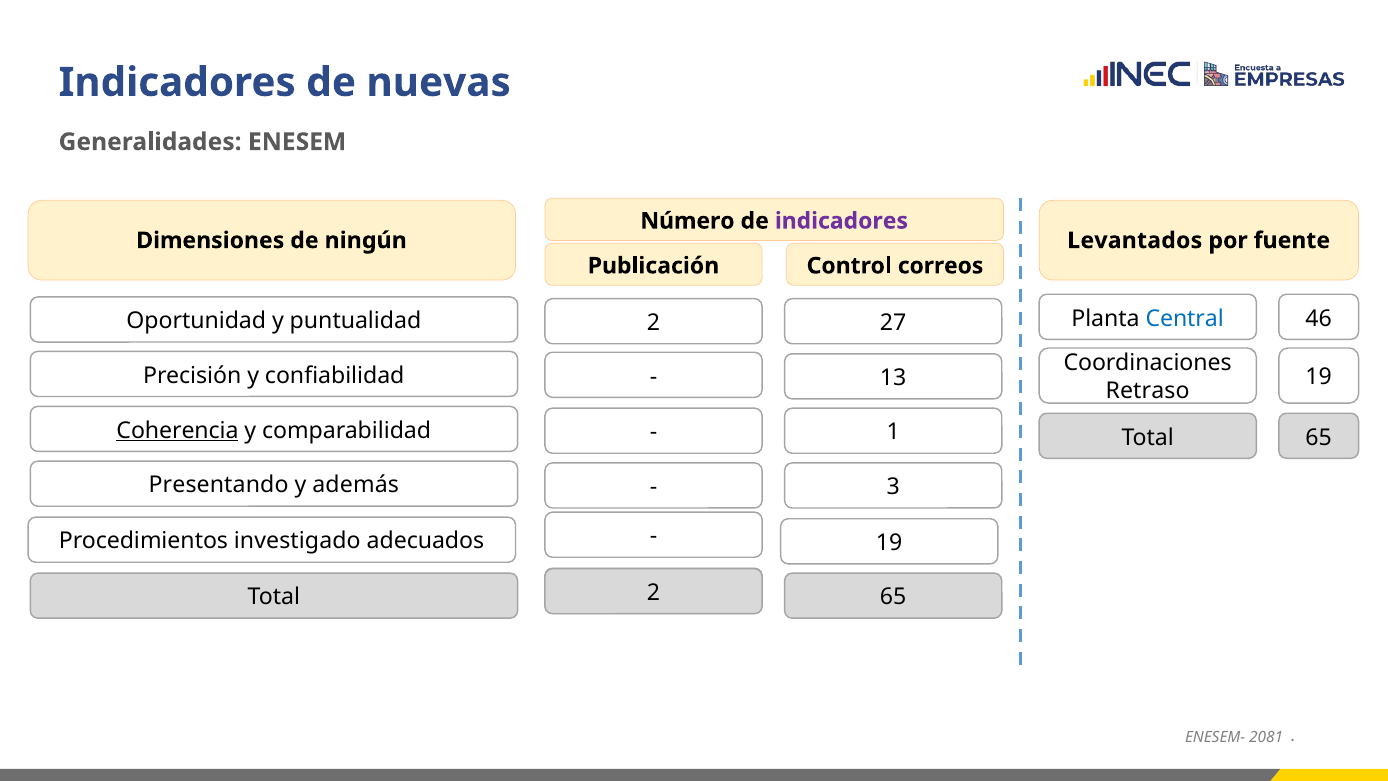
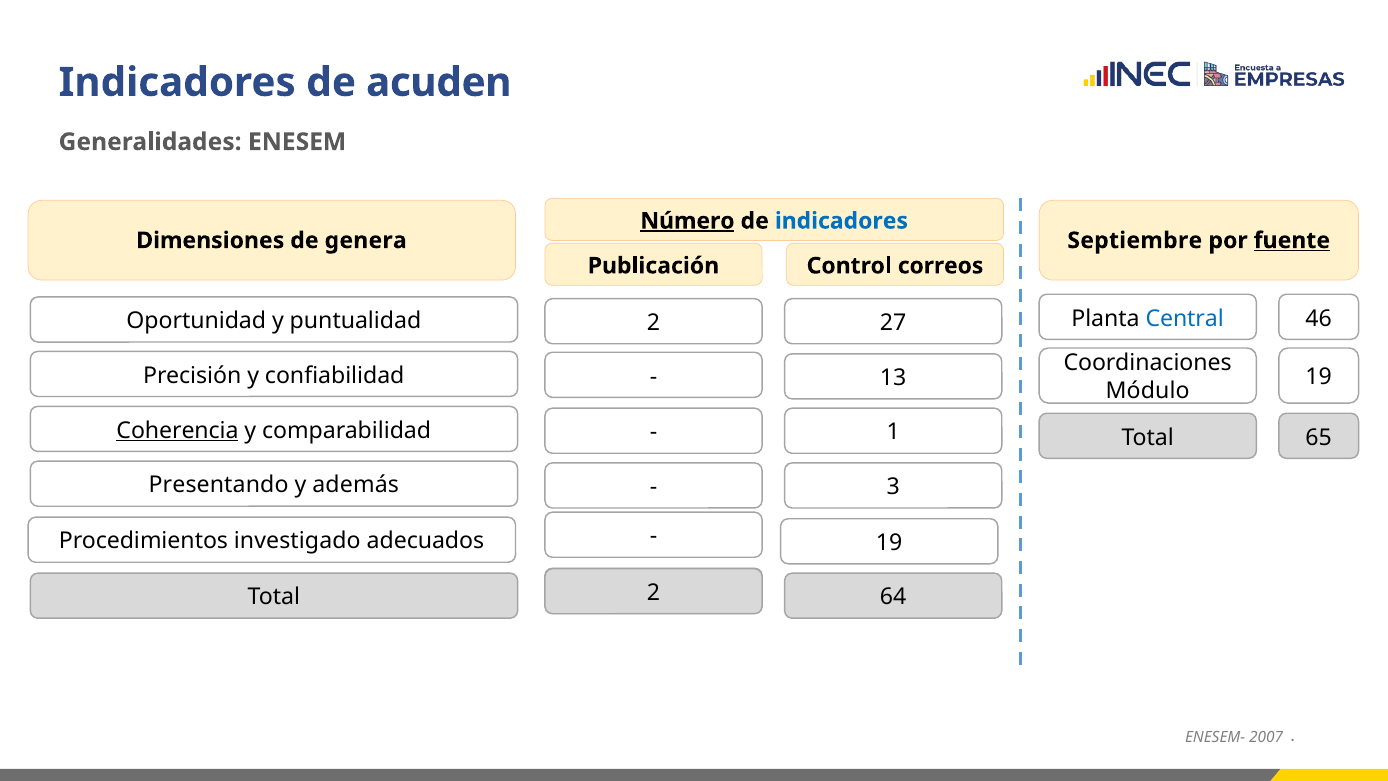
nuevas: nuevas -> acuden (439, 82)
Número underline: none -> present (687, 221)
indicadores colour: purple -> blue (841, 221)
ningún: ningún -> genera (366, 240)
Levantados: Levantados -> Septiembre (1135, 240)
fuente underline: none -> present (1292, 240)
Retraso: Retraso -> Módulo (1148, 391)
Total 65: 65 -> 64 (893, 597)
2081: 2081 -> 2007 (1266, 737)
